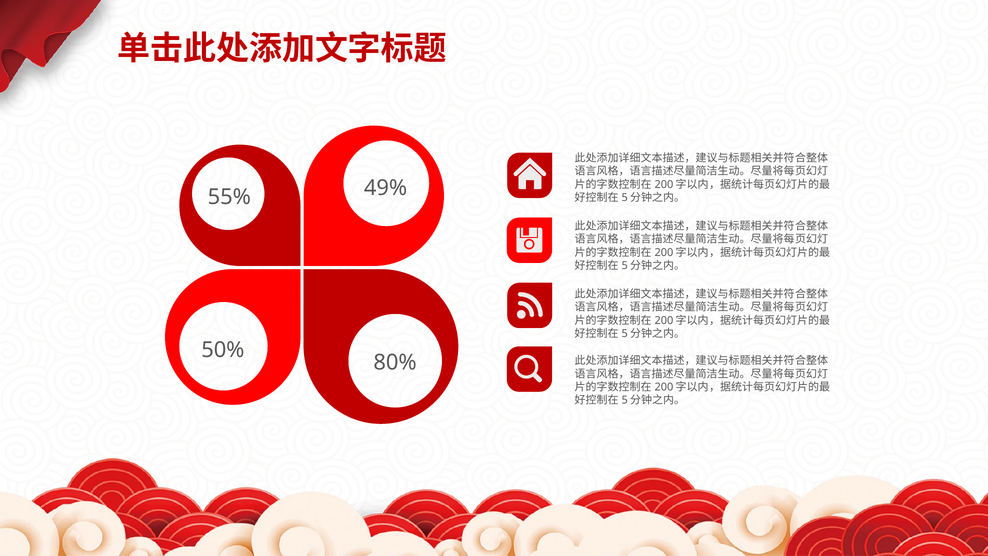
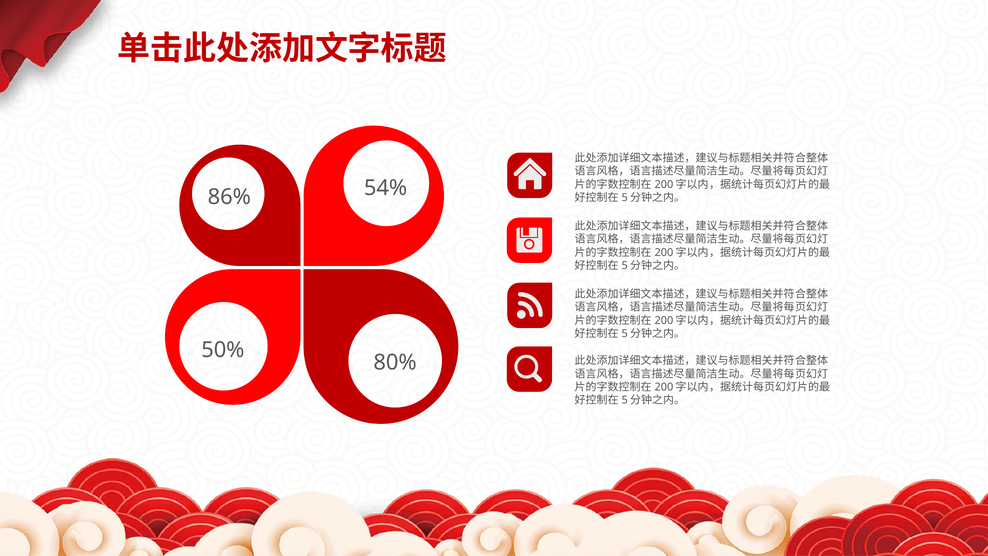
49%: 49% -> 54% (386, 188)
55%: 55% -> 86% (229, 197)
